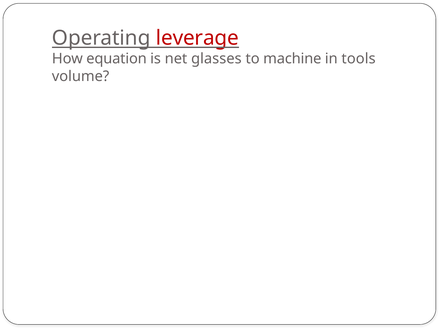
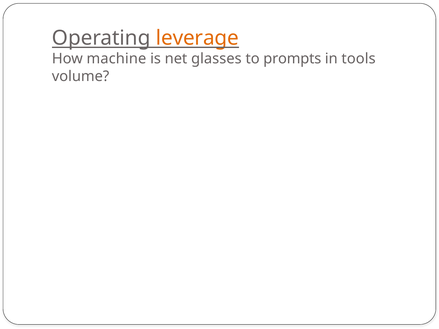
leverage colour: red -> orange (197, 38)
equation: equation -> machine (116, 59)
machine: machine -> prompts (292, 59)
